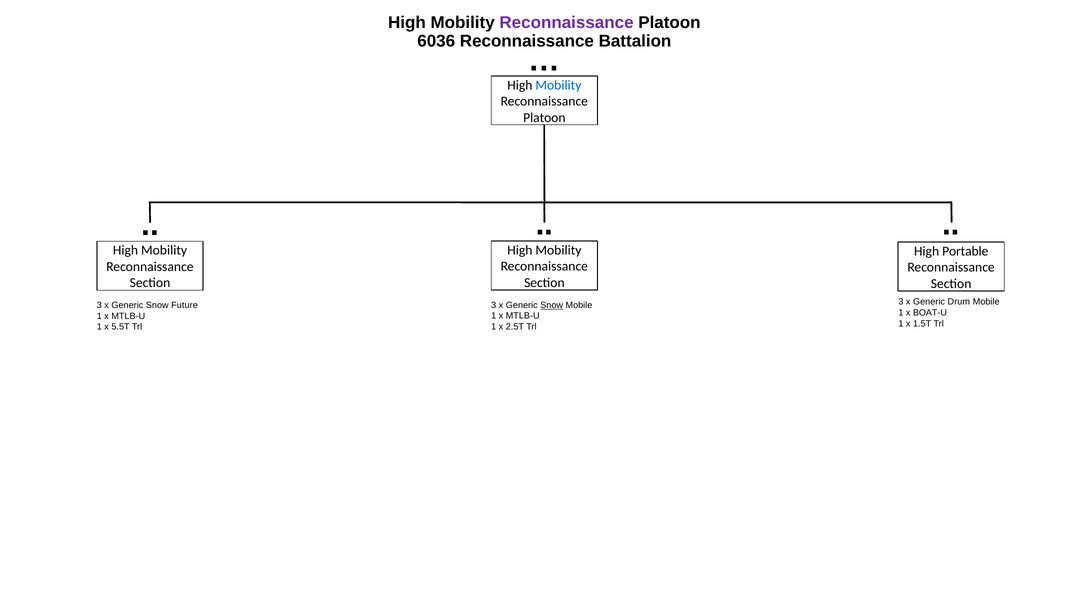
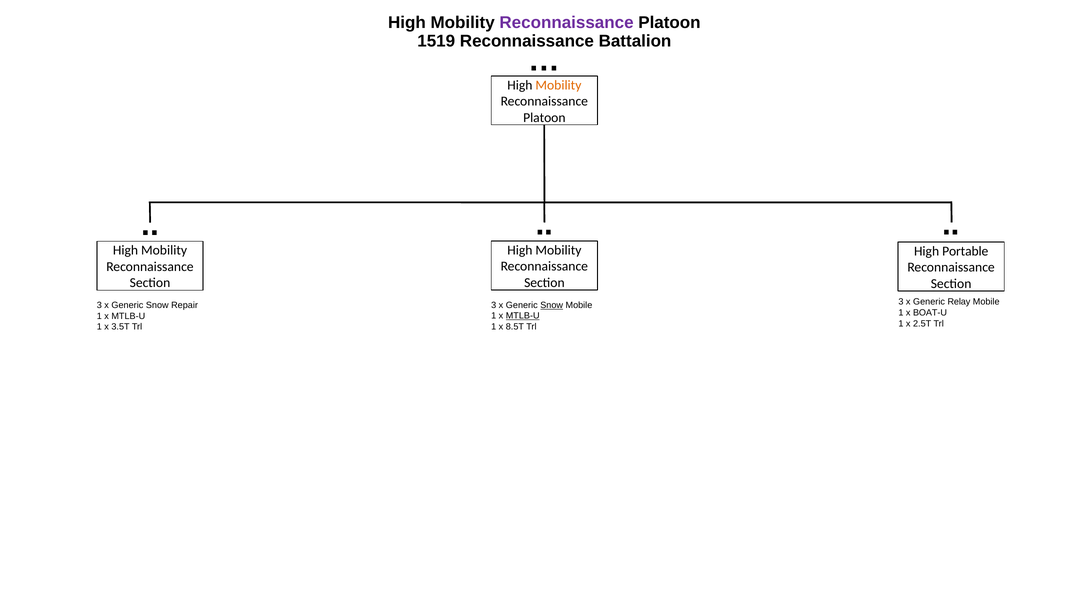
6036: 6036 -> 1519 (436, 41)
Mobility colour: blue -> orange (558, 85)
Drum: Drum -> Relay (959, 302)
Future: Future -> Repair (185, 306)
MTLB-U underline: none -> present (523, 316)
1.5T: 1.5T -> 2.5T (922, 324)
2.5T: 2.5T -> 8.5T (515, 327)
5.5T: 5.5T -> 3.5T (121, 327)
